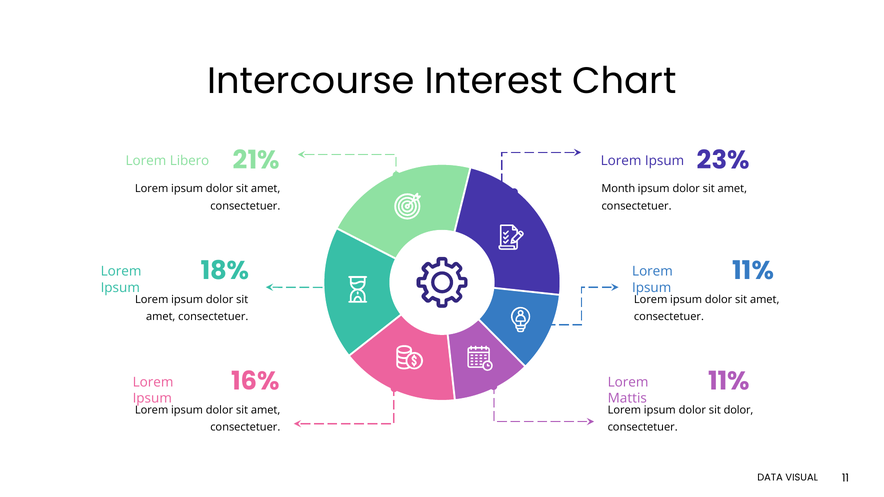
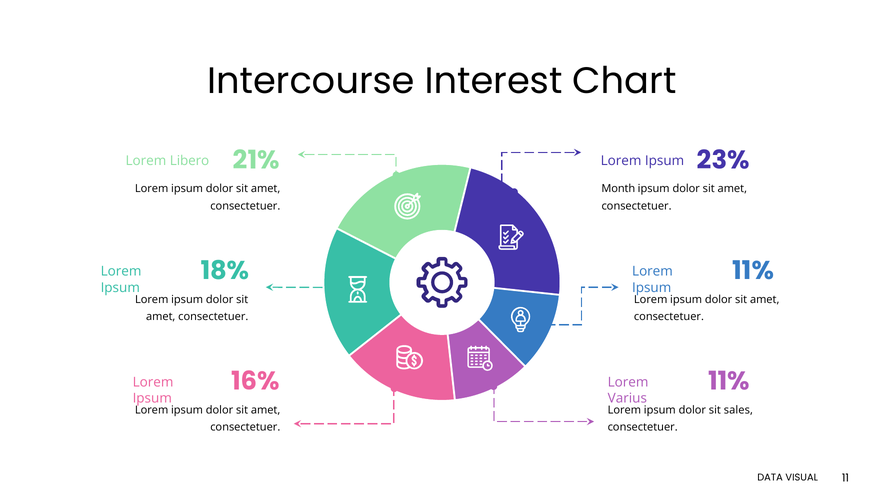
Mattis: Mattis -> Varius (627, 399)
sit dolor: dolor -> sales (738, 410)
